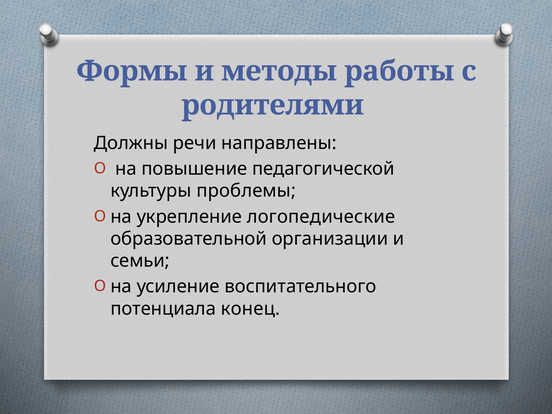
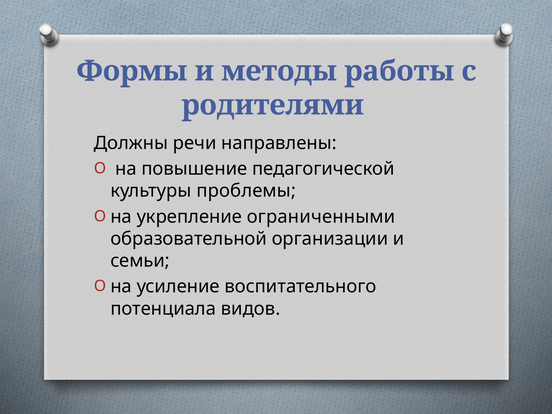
логопедические: логопедические -> ограниченными (321, 217)
конец: конец -> видов (251, 309)
